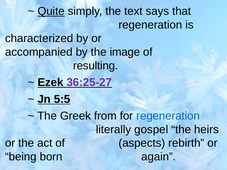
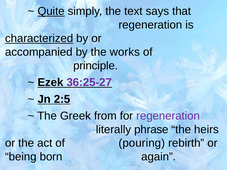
characterized underline: none -> present (39, 38)
image: image -> works (125, 52)
resulting: resulting -> principle (96, 66)
5:5: 5:5 -> 2:5 (62, 99)
regeneration colour: blue -> purple (168, 116)
gospel: gospel -> phrase (151, 130)
aspects: aspects -> pouring (142, 143)
